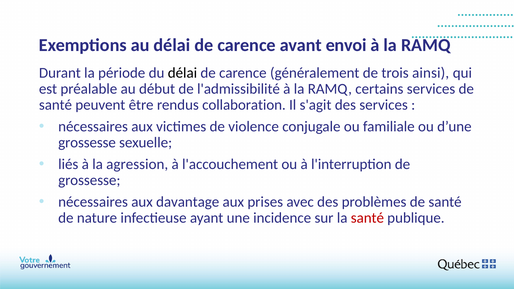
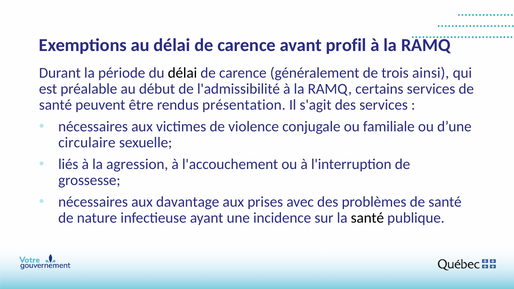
envoi: envoi -> profil (346, 45)
collaboration: collaboration -> présentation (244, 105)
grossesse: grossesse -> circulaire (87, 143)
santé colour: red -> black (367, 218)
